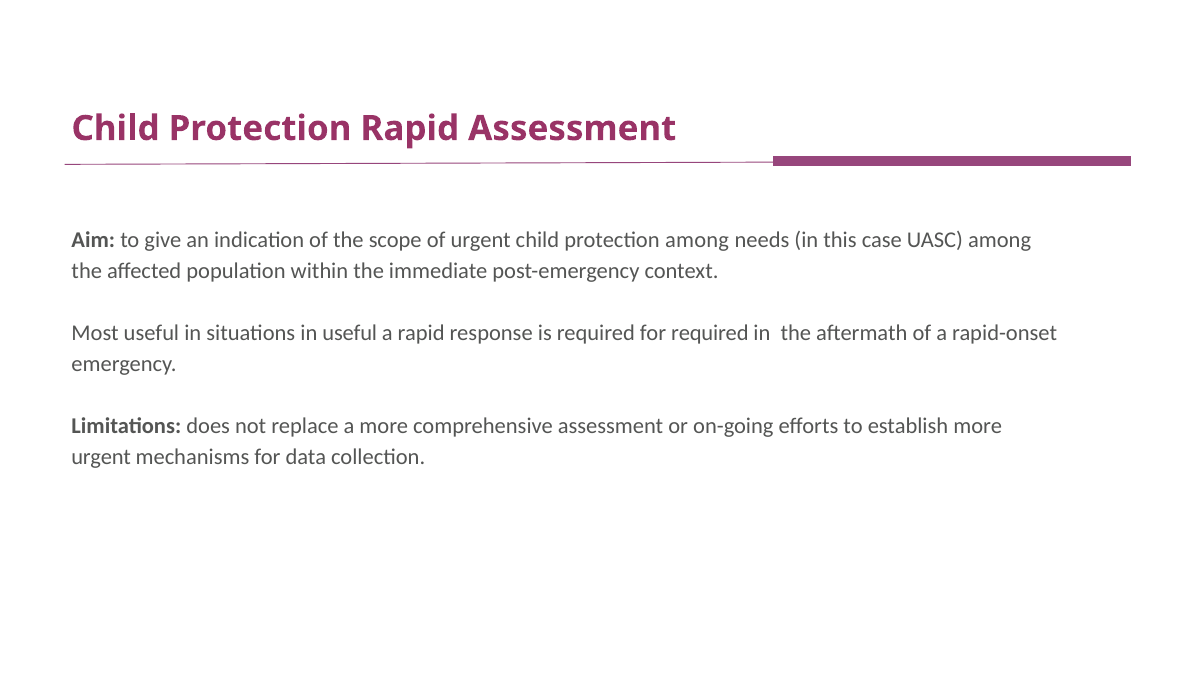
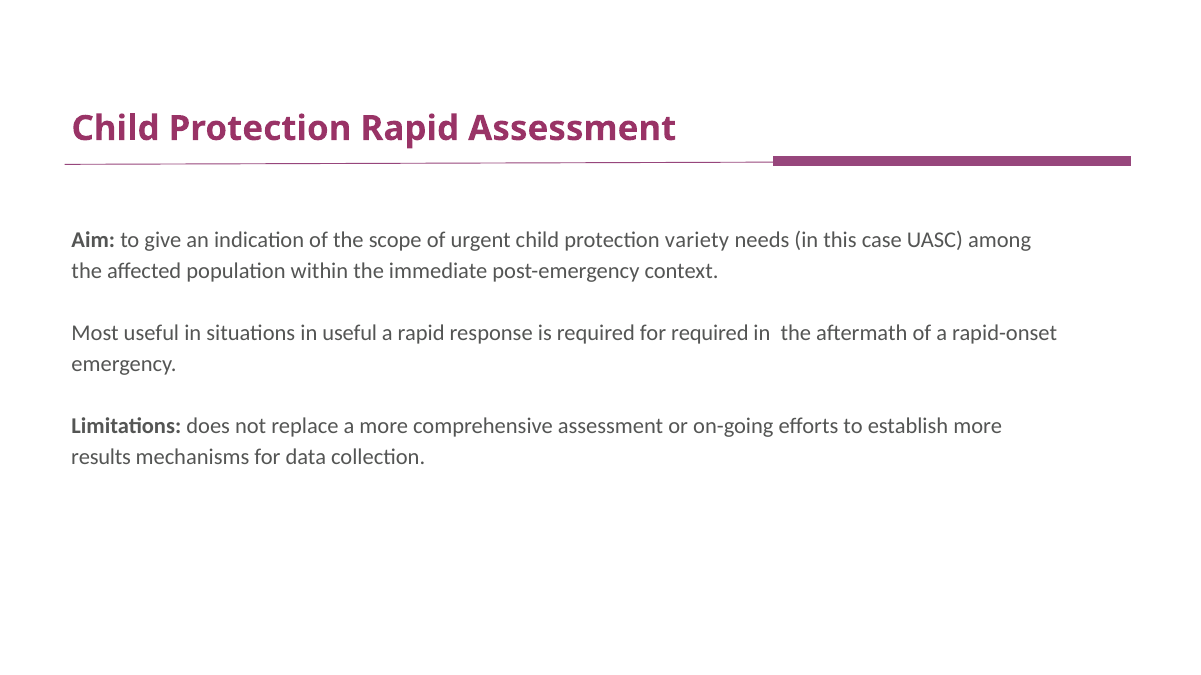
protection among: among -> variety (697, 240)
urgent: urgent -> results (101, 457)
